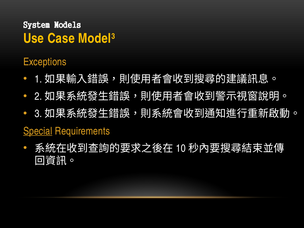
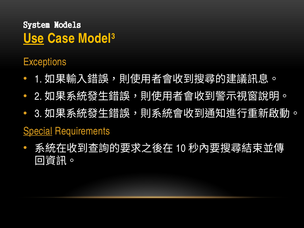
Use underline: none -> present (34, 38)
